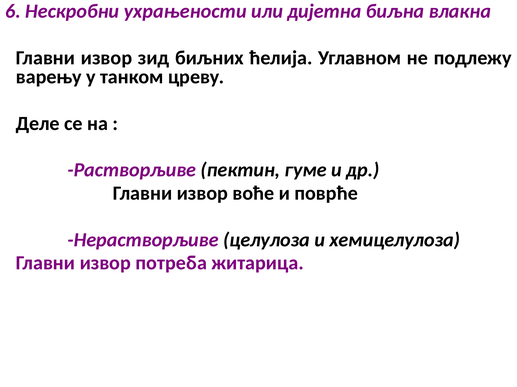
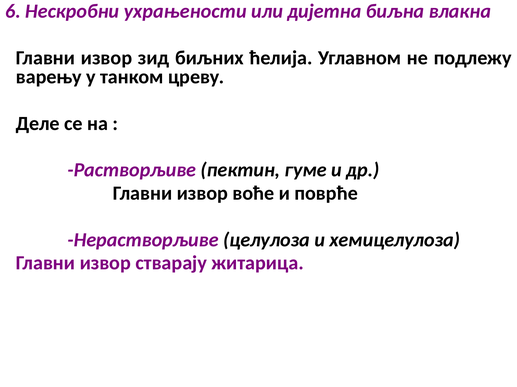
потреба: потреба -> стварају (171, 263)
